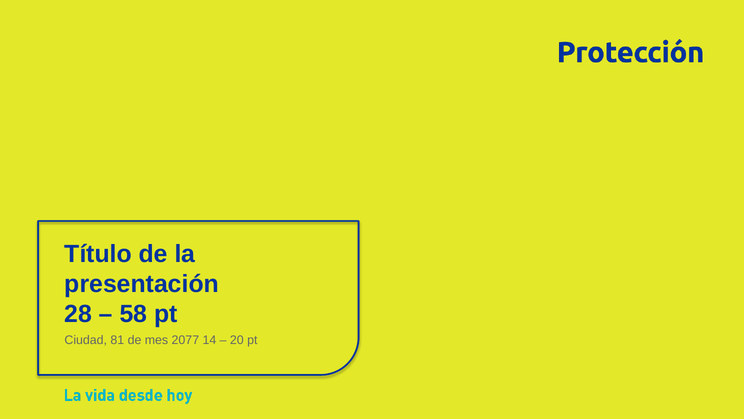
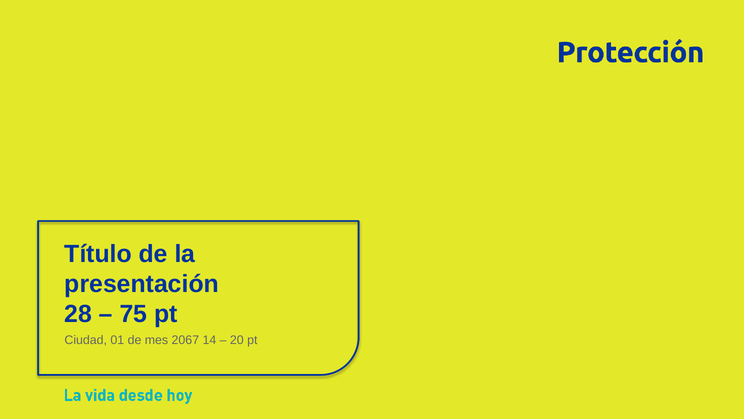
58: 58 -> 75 (133, 314)
81: 81 -> 01 (117, 340)
2077: 2077 -> 2067 (185, 340)
